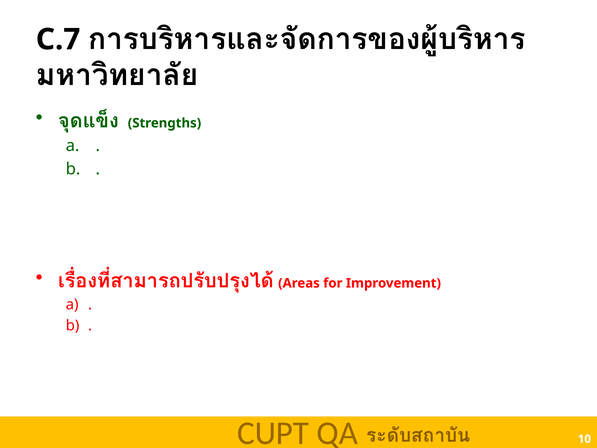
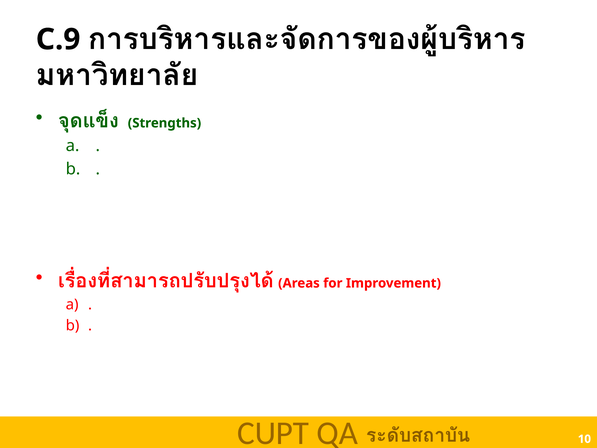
C.7: C.7 -> C.9 (58, 39)
